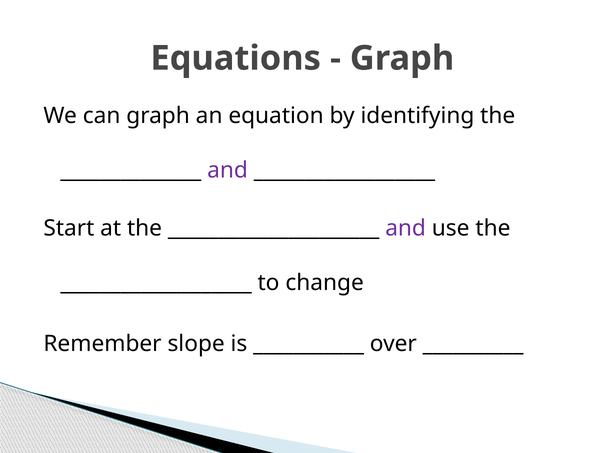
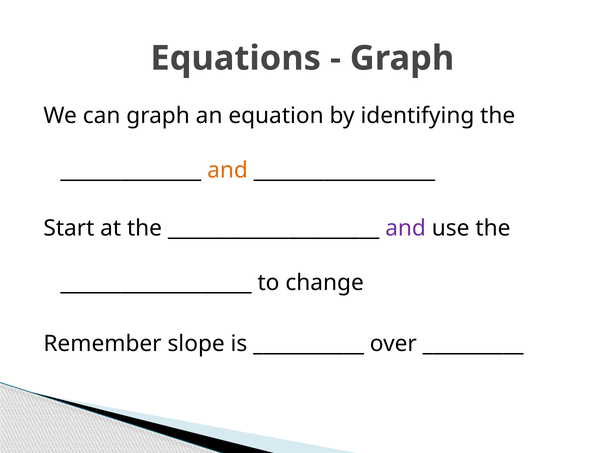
and colour: purple -> orange (228, 171)
